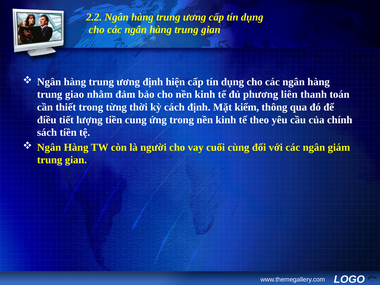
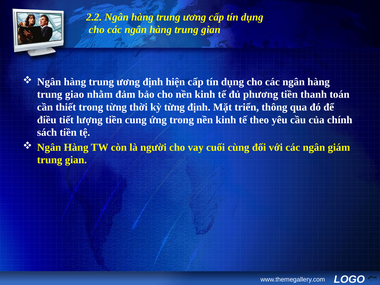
phương liên: liên -> tiền (289, 94)
kỳ cách: cách -> từng (174, 107)
kiểm: kiểm -> triển (247, 107)
